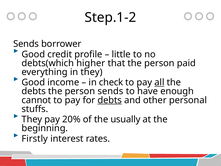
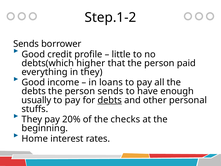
check: check -> loans (111, 82)
all underline: present -> none (159, 82)
cannot: cannot -> usually (36, 100)
usually: usually -> checks (125, 119)
Firstly: Firstly -> Home (35, 138)
